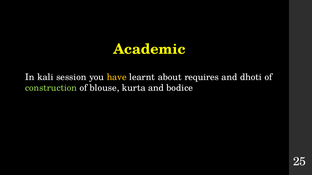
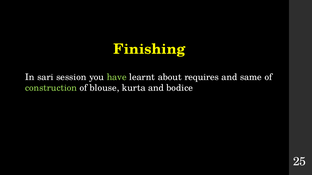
Academic: Academic -> Finishing (149, 49)
kali: kali -> sari (45, 77)
have colour: yellow -> light green (117, 77)
dhoti: dhoti -> same (251, 77)
